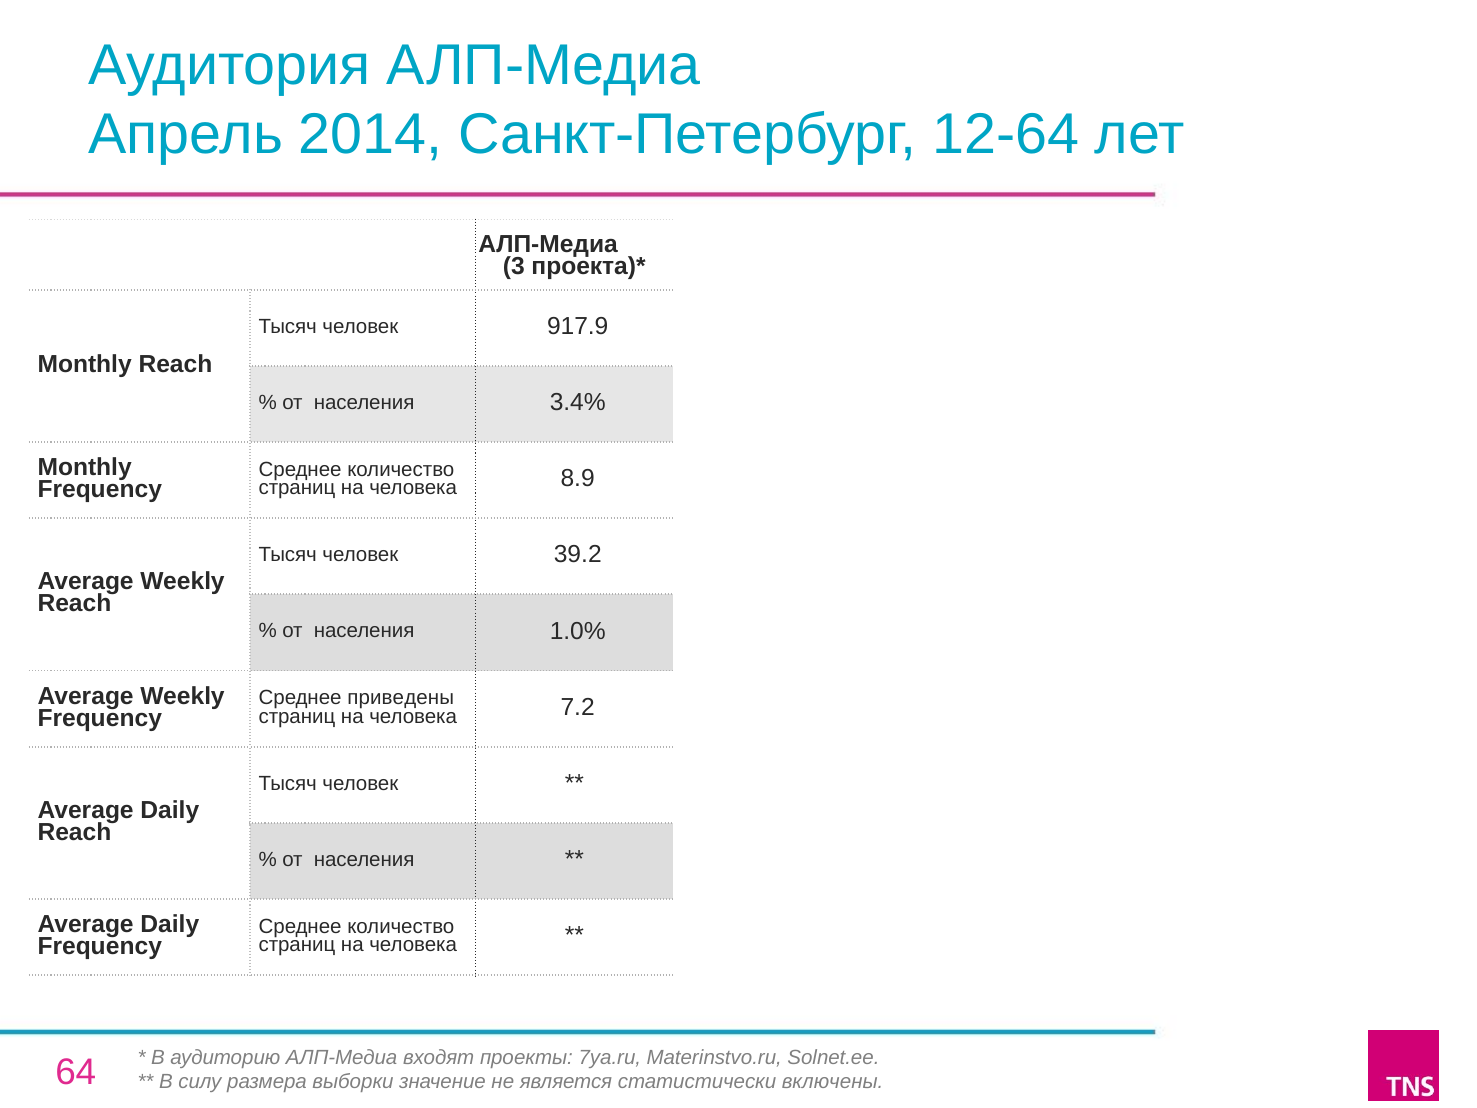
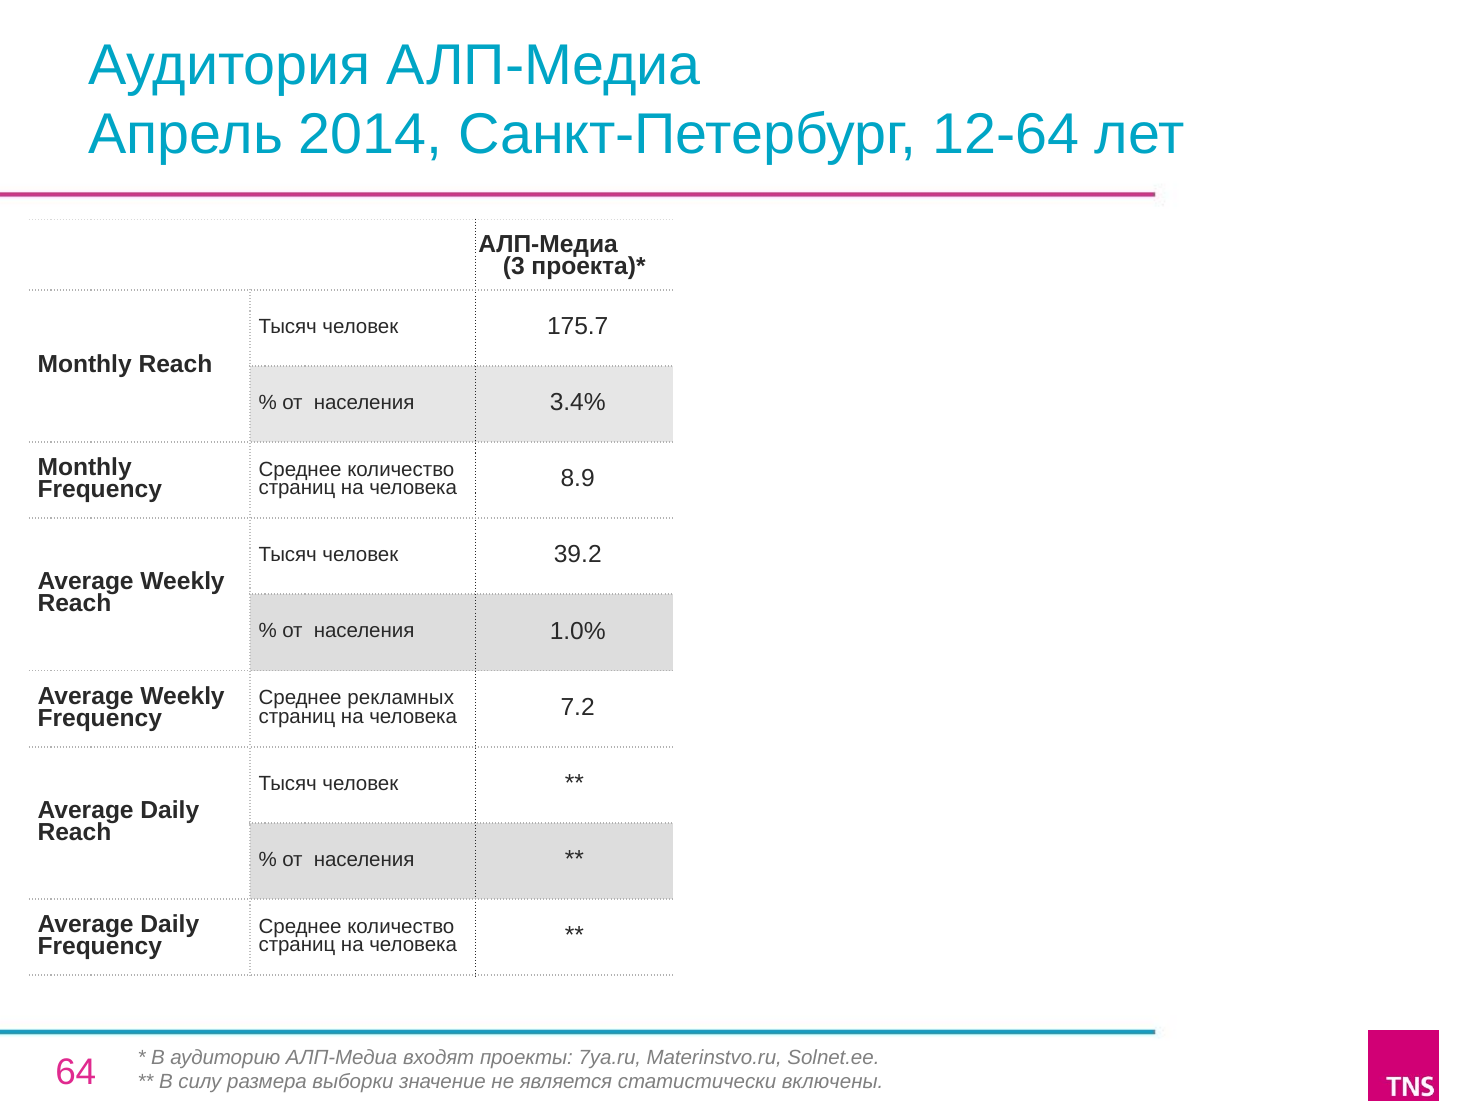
917.9: 917.9 -> 175.7 (578, 326)
приведены: приведены -> рекламных (401, 698)
